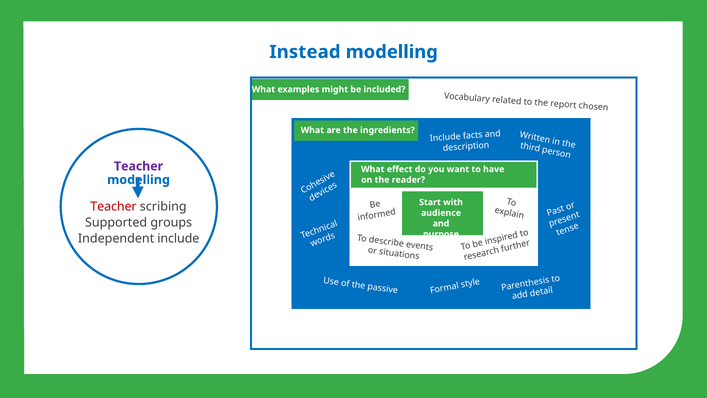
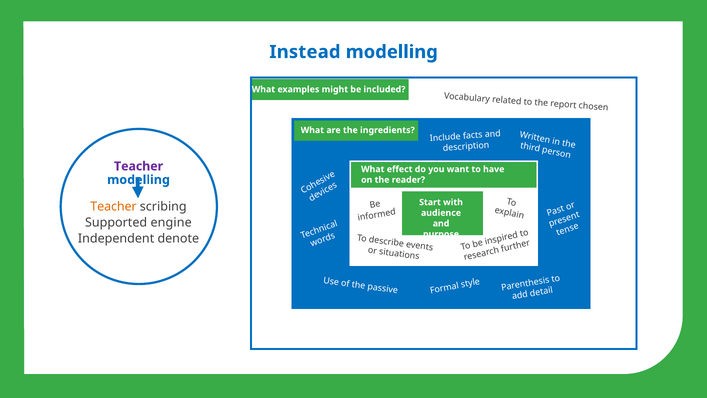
Teacher colour: red -> orange (114, 206)
groups: groups -> engine (171, 222)
Independent include: include -> denote (178, 238)
